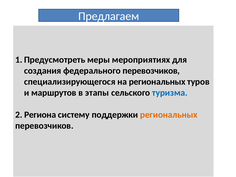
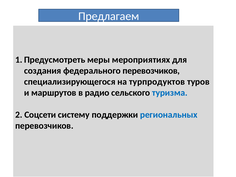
на региональных: региональных -> турпродуктов (157, 82)
этапы: этапы -> радио (97, 93)
Региона: Региона -> Соцсети (40, 115)
региональных colour: orange -> blue (169, 115)
